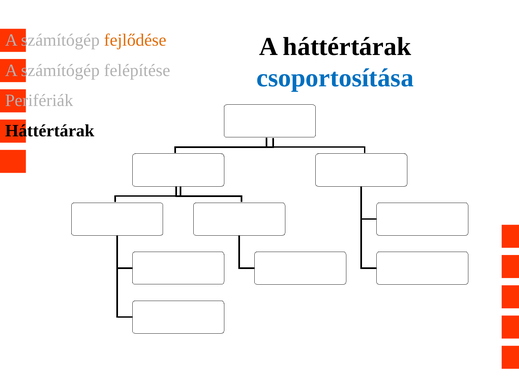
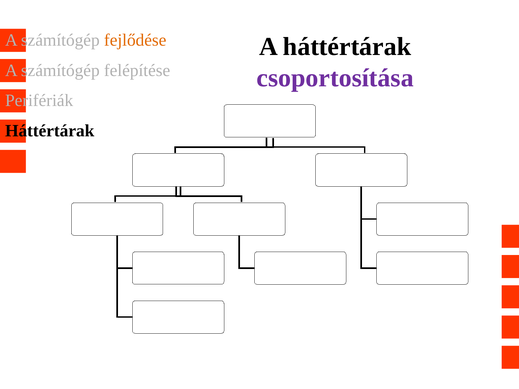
csoportosítása colour: blue -> purple (335, 78)
